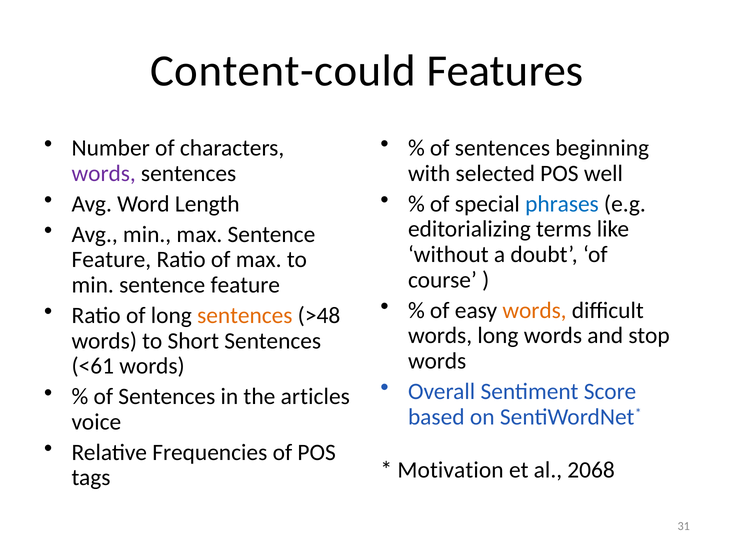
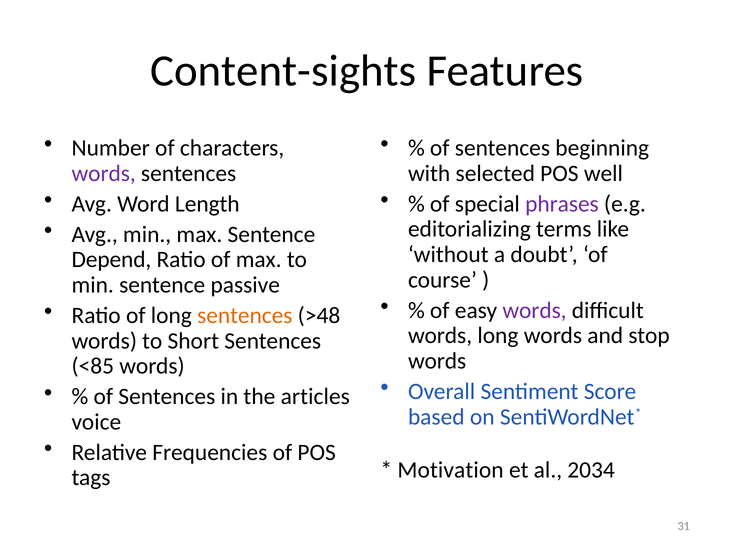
Content-could: Content-could -> Content-sights (283, 71)
phrases colour: blue -> purple (562, 204)
Feature: Feature -> Depend (111, 259)
min sentence feature: feature -> passive (245, 285)
words colour: orange -> purple (534, 310)
<61: <61 -> <85 (93, 366)
2068: 2068 -> 2034 (591, 470)
